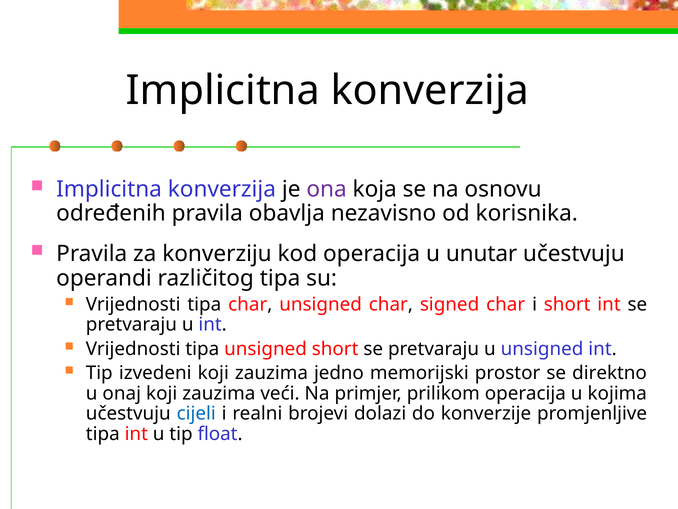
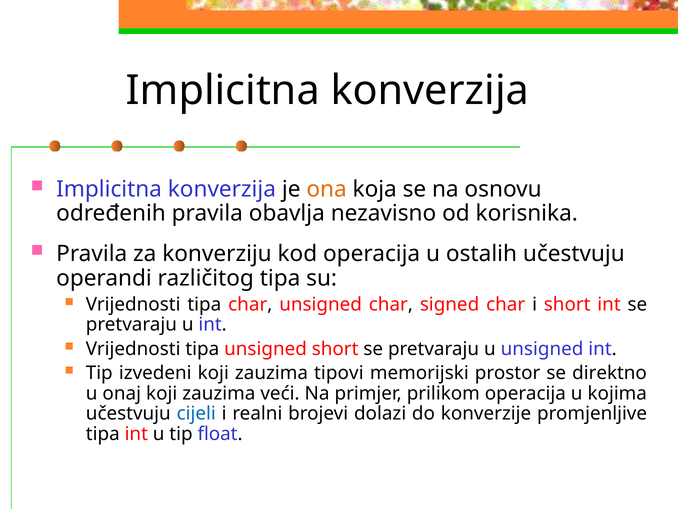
ona colour: purple -> orange (327, 189)
unutar: unutar -> ostalih (482, 253)
jedno: jedno -> tipovi (339, 373)
